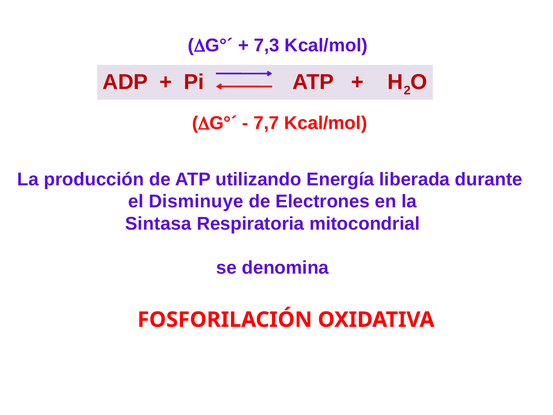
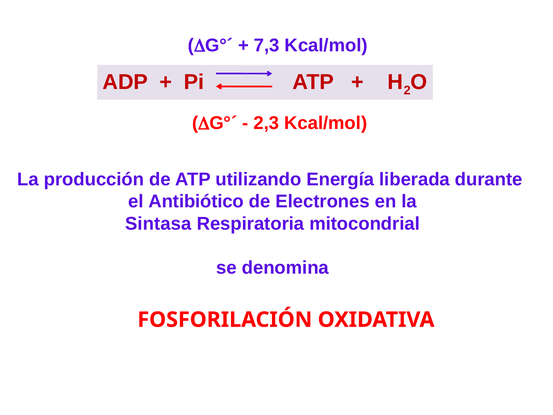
7,7: 7,7 -> 2,3 (266, 123)
Disminuye: Disminuye -> Antibiótico (196, 201)
